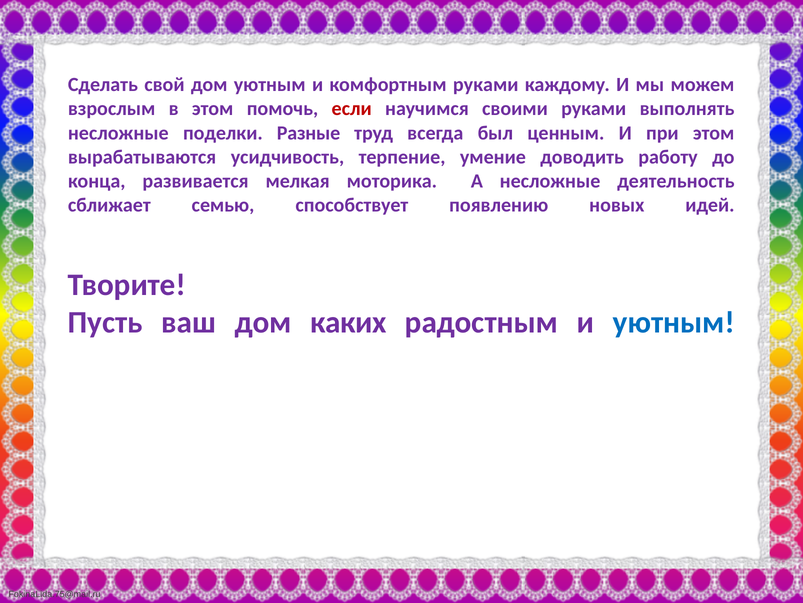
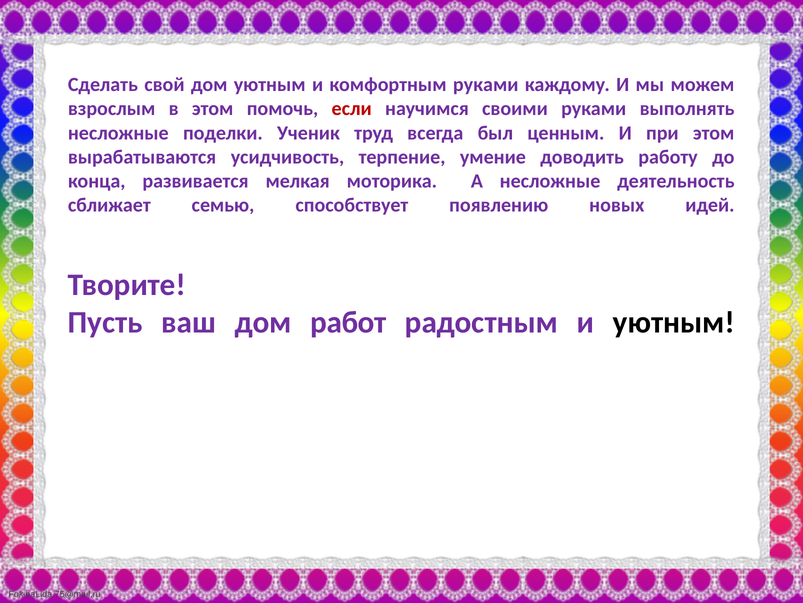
Разные: Разные -> Ученик (308, 133)
каких: каких -> работ (348, 322)
уютным colour: blue -> black (674, 322)
